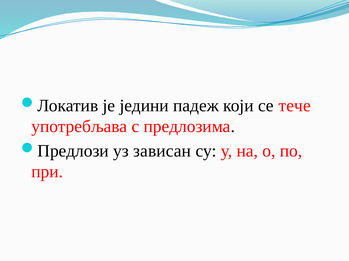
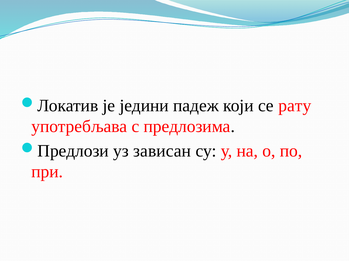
тече: тече -> рату (295, 106)
